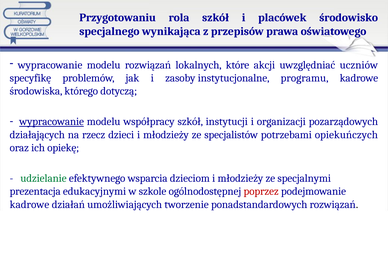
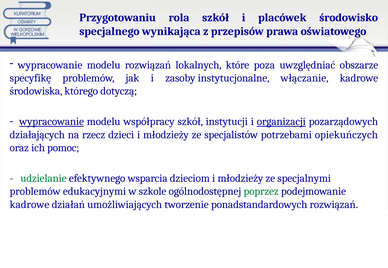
akcji: akcji -> poza (264, 65)
uczniów: uczniów -> obszarze (359, 65)
programu: programu -> włączanie (305, 78)
organizacji underline: none -> present (281, 122)
opiekę: opiekę -> pomoc (63, 148)
prezentacja: prezentacja -> problemów (35, 192)
poprzez colour: red -> green (261, 192)
